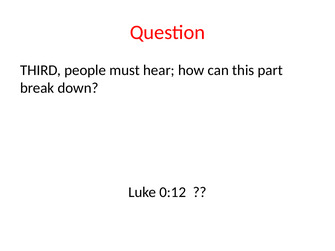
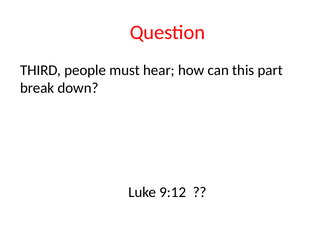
0:12: 0:12 -> 9:12 (173, 192)
